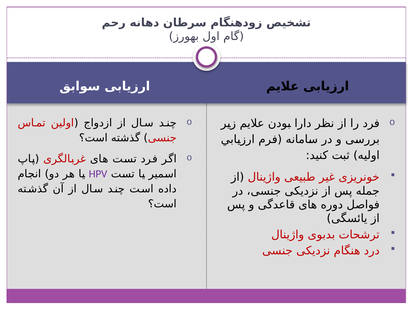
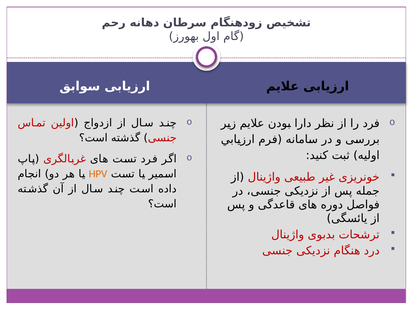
HPV colour: purple -> orange (98, 174)
